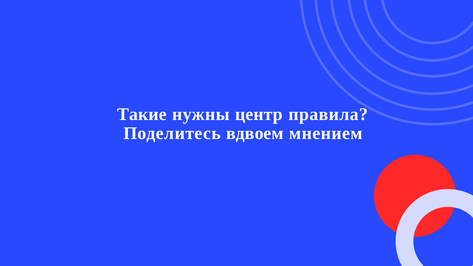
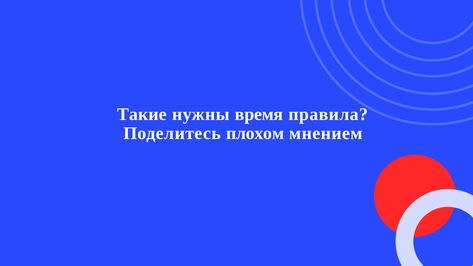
центр: центр -> время (259, 114)
вдвоем: вдвоем -> плохом (255, 134)
